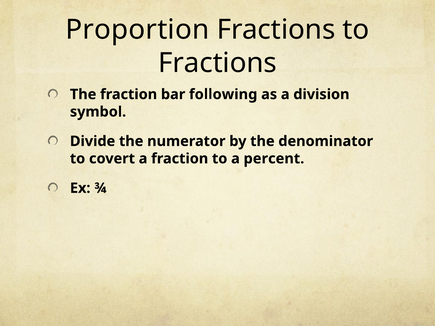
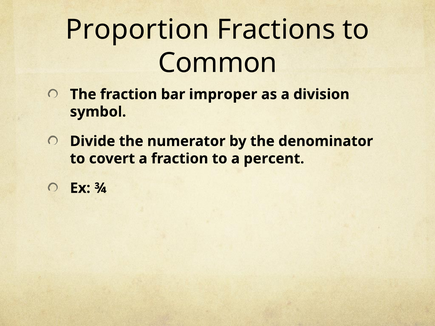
Fractions: Fractions -> Common (218, 63)
following: following -> improper (223, 94)
